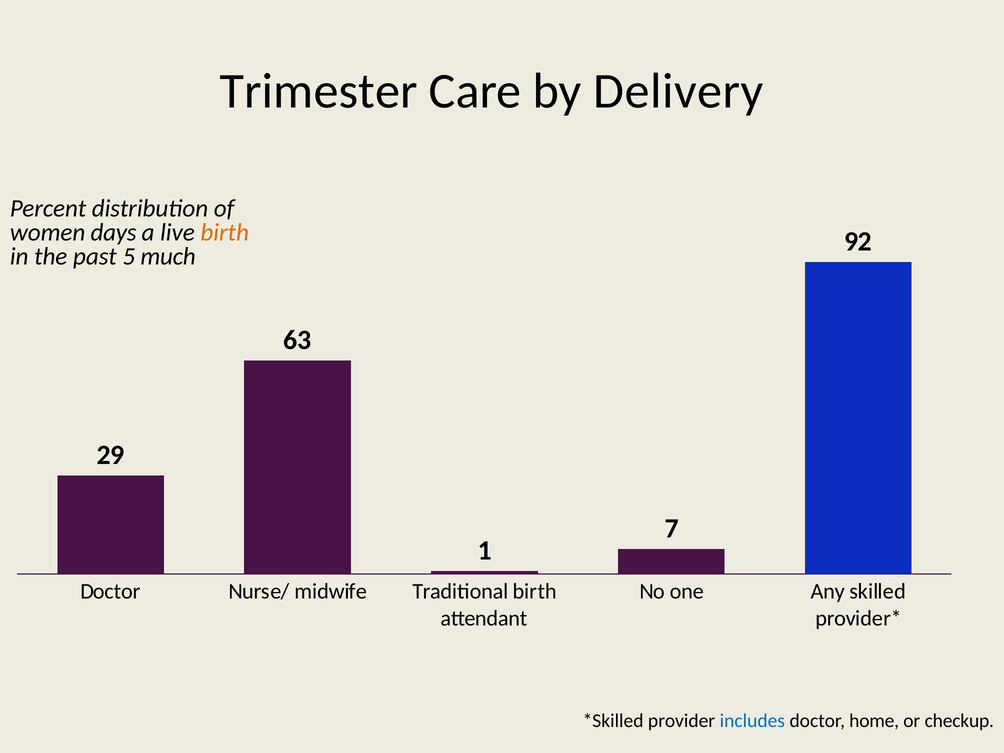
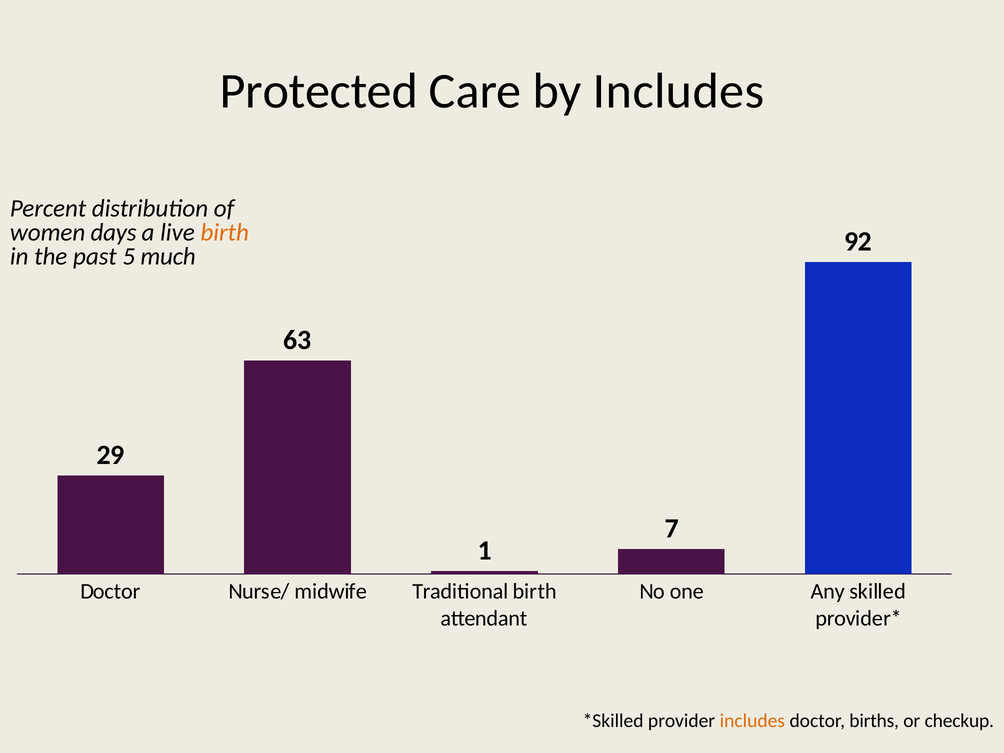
Trimester: Trimester -> Protected (319, 91)
by Delivery: Delivery -> Includes (679, 91)
includes colour: blue -> orange (752, 721)
home: home -> births (874, 721)
